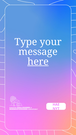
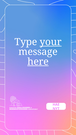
your underline: none -> present (51, 42)
